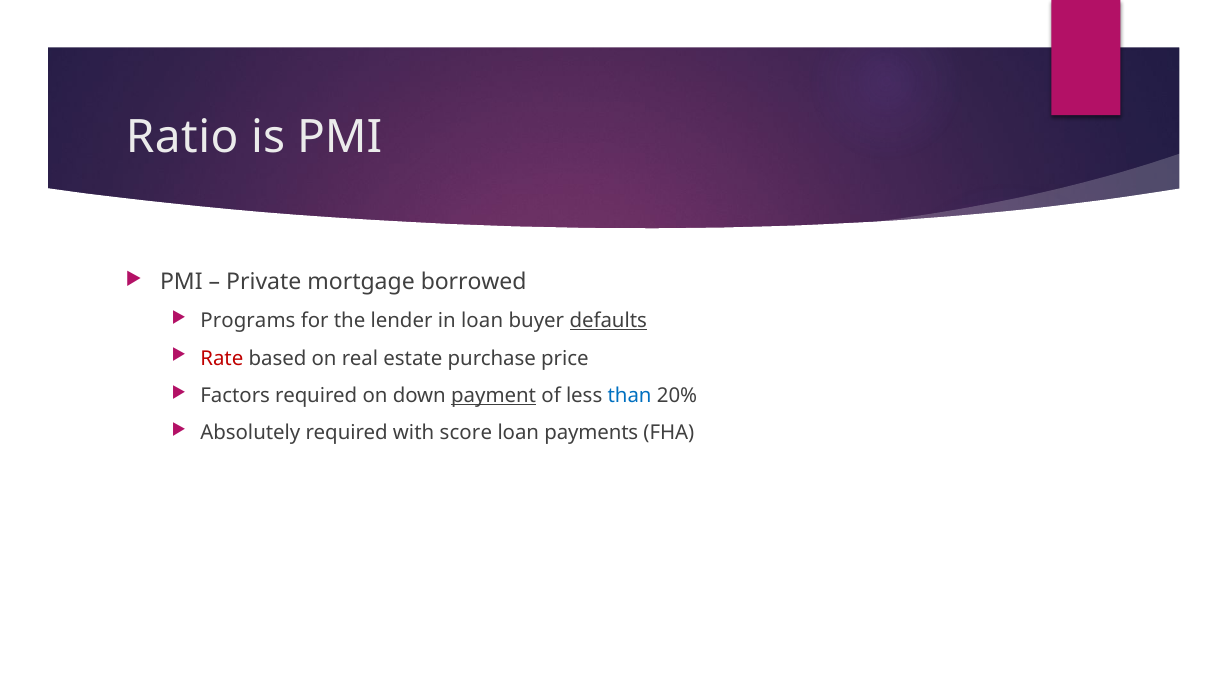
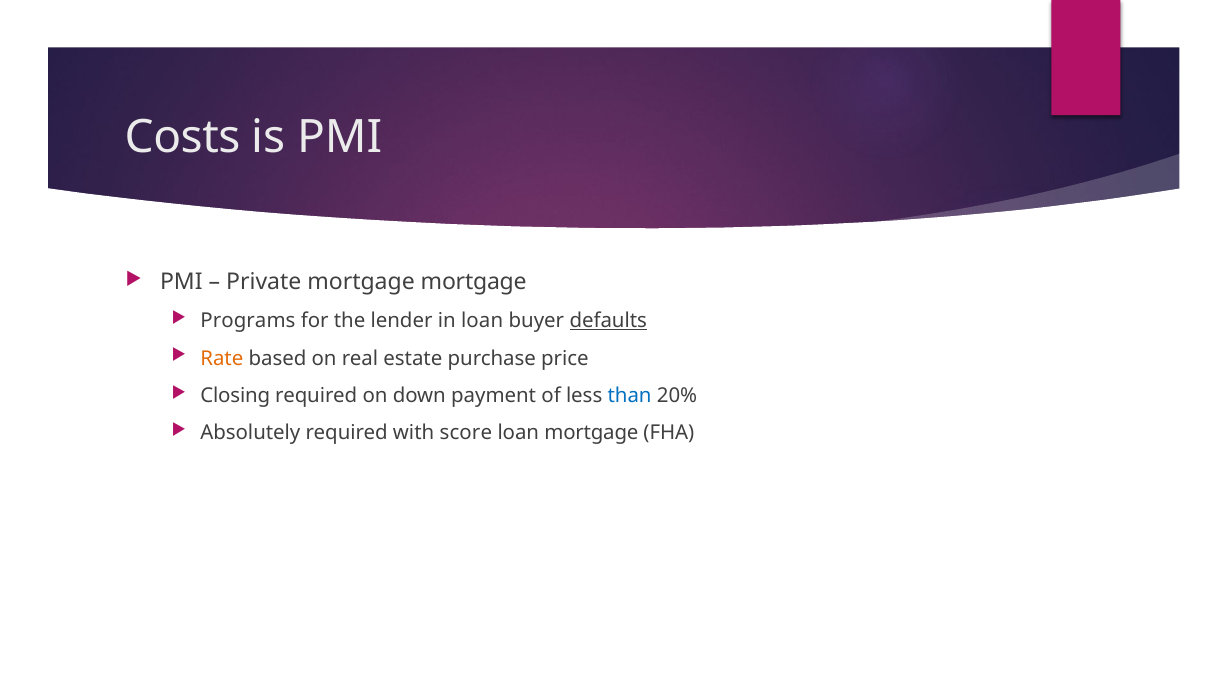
Ratio: Ratio -> Costs (183, 137)
mortgage borrowed: borrowed -> mortgage (474, 282)
Rate colour: red -> orange (222, 358)
Factors: Factors -> Closing (235, 396)
payment underline: present -> none (494, 396)
loan payments: payments -> mortgage (591, 433)
